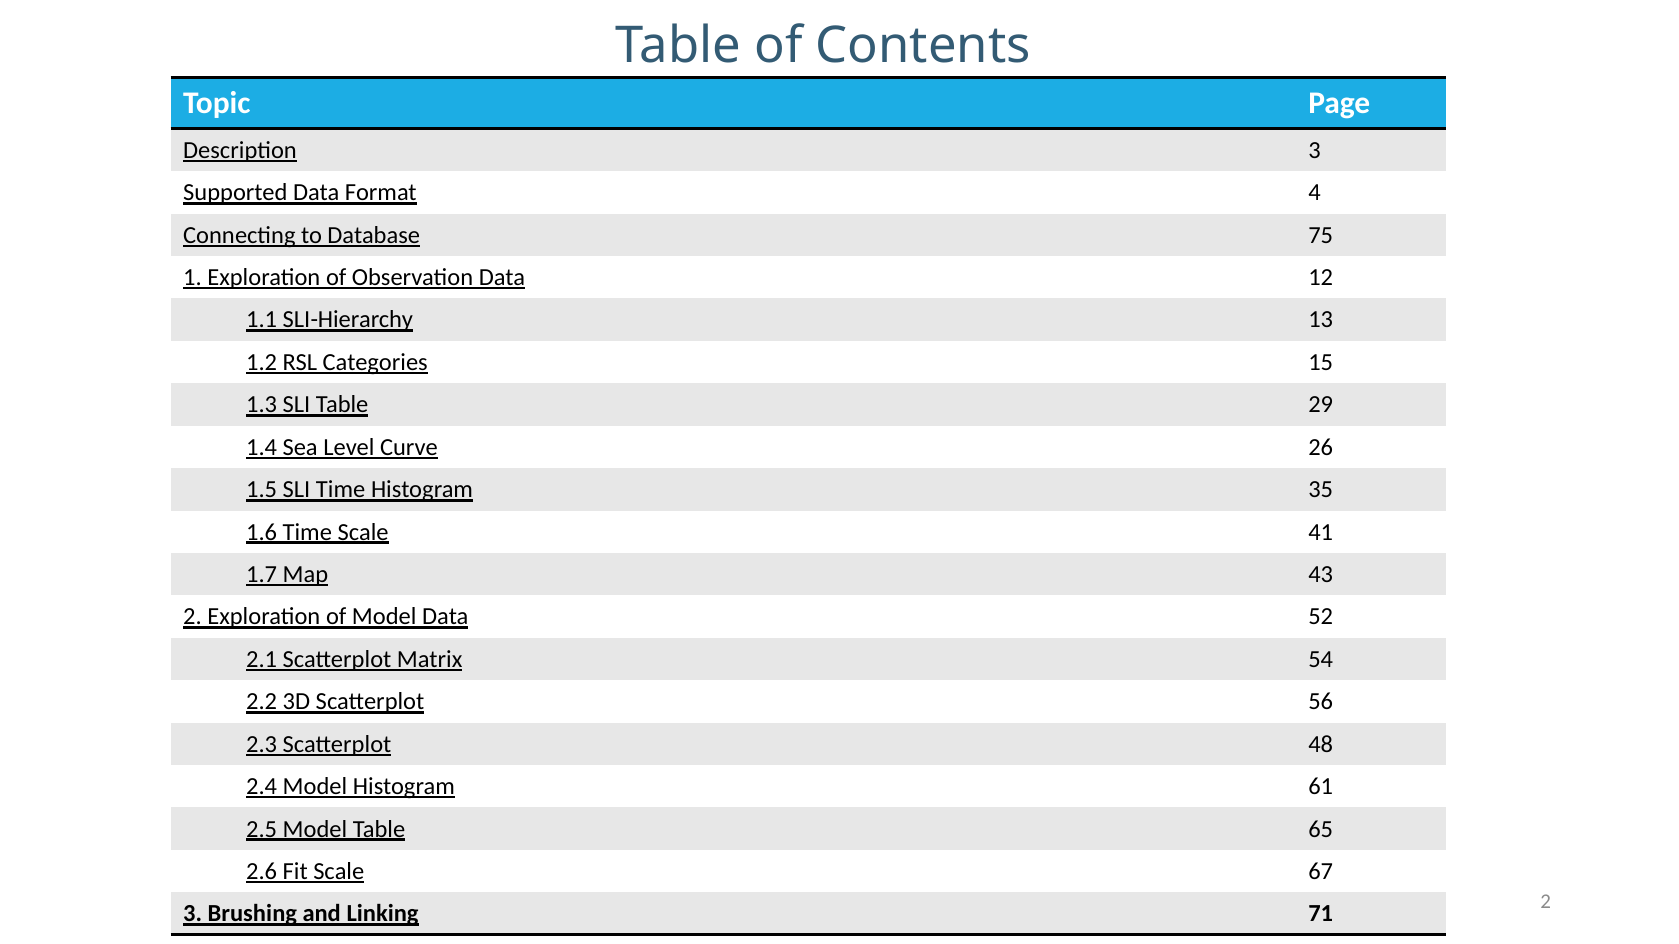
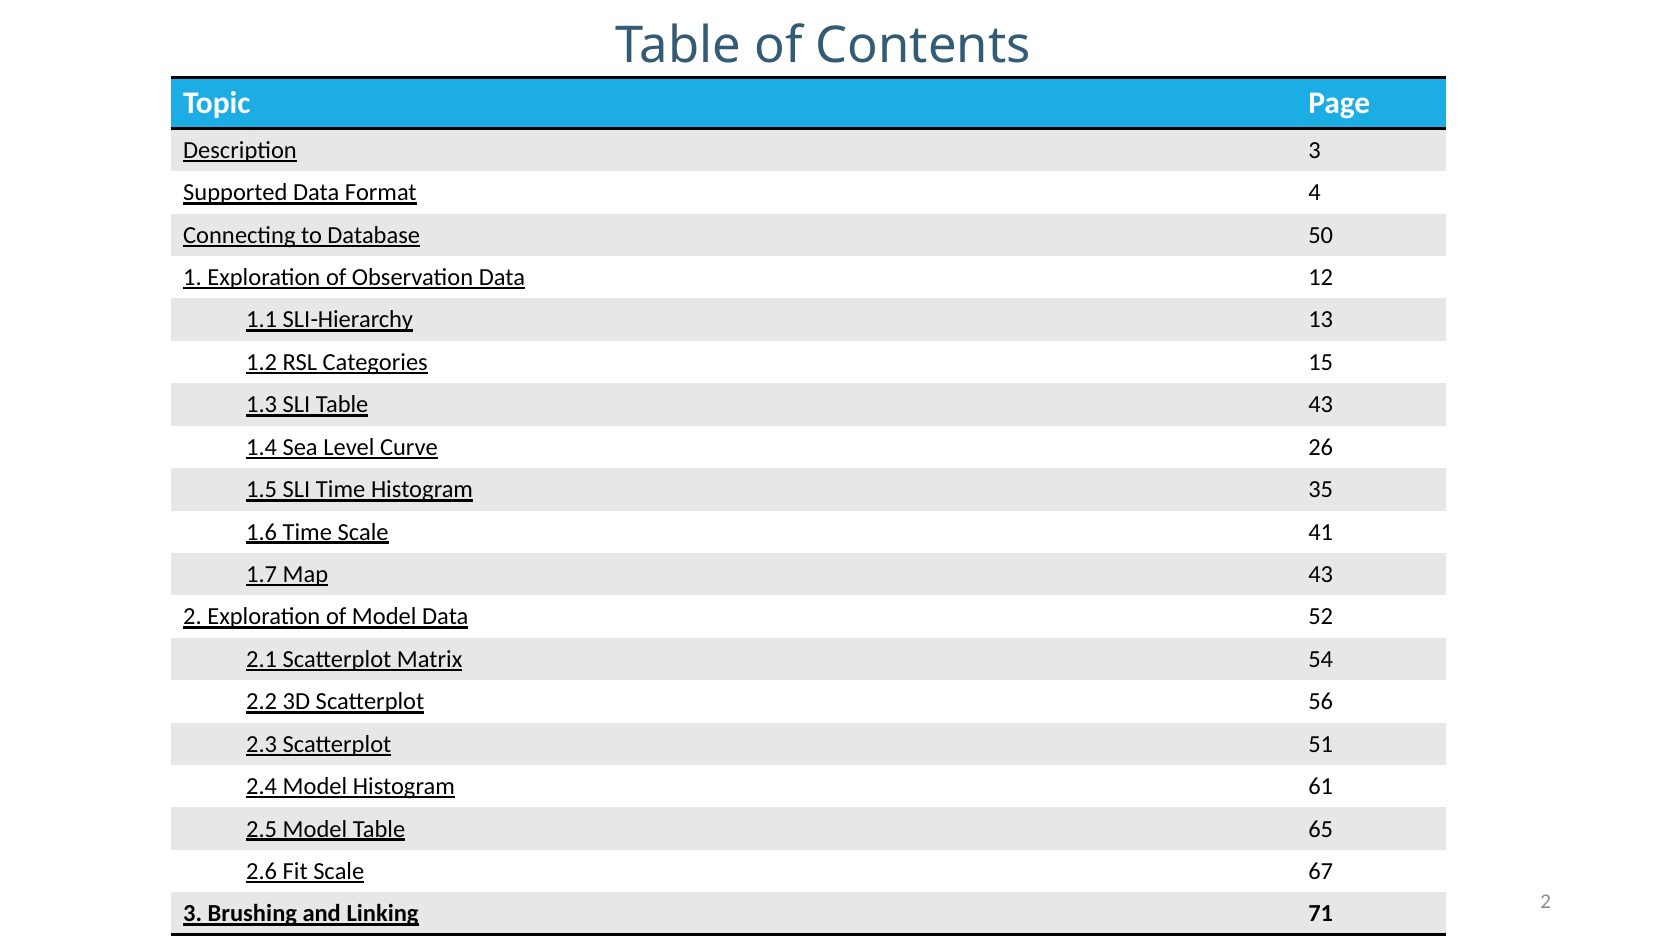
75: 75 -> 50 (1321, 235)
Table 29: 29 -> 43 (1321, 405)
48: 48 -> 51 (1321, 744)
